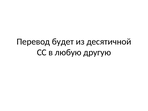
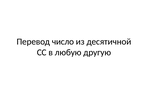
будет: будет -> число (63, 42)
